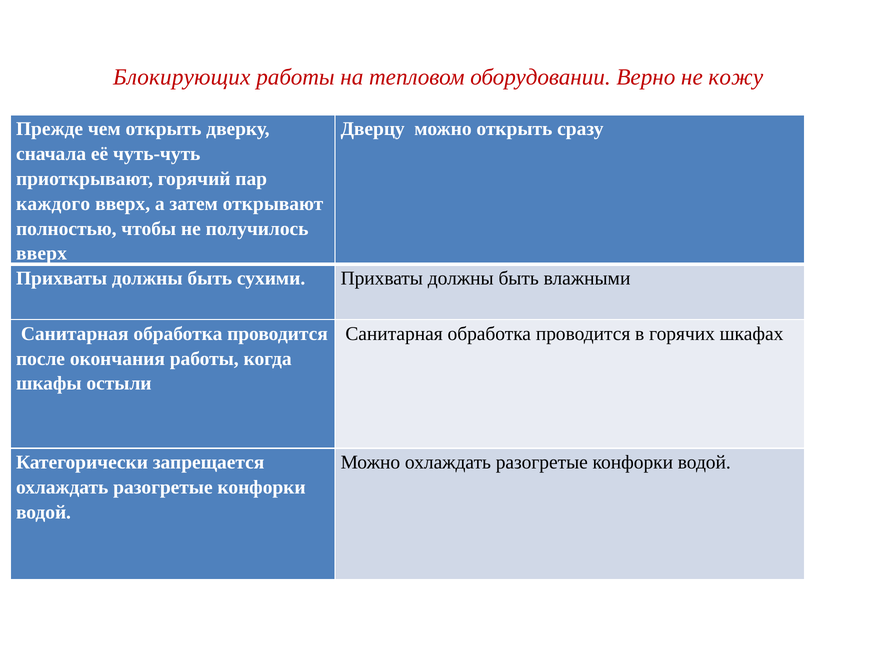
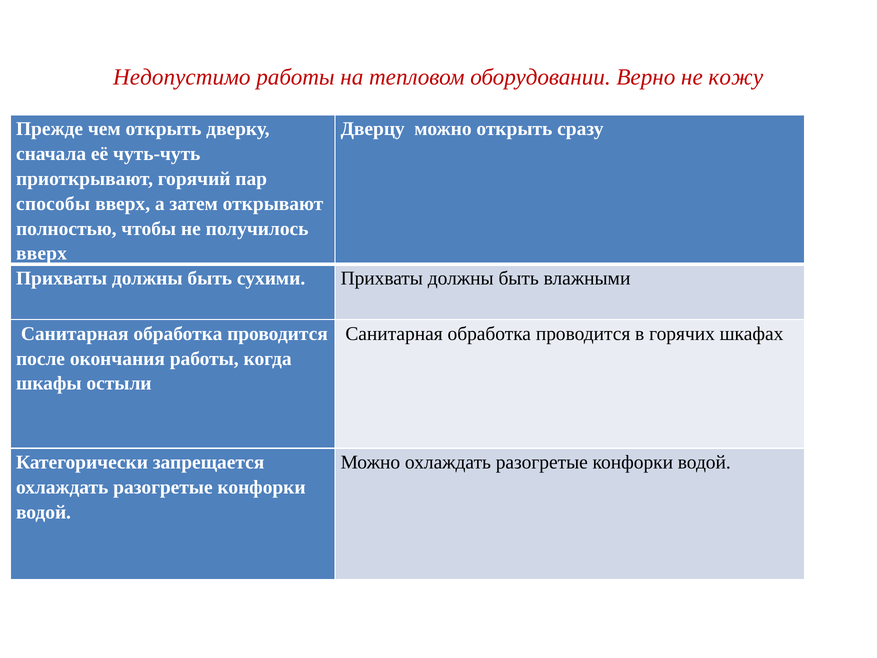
Блокирующих: Блокирующих -> Недопустимо (182, 77)
каждого: каждого -> способы (53, 204)
